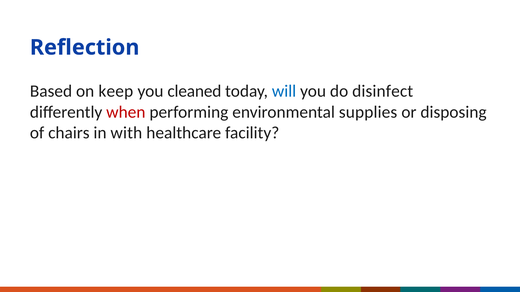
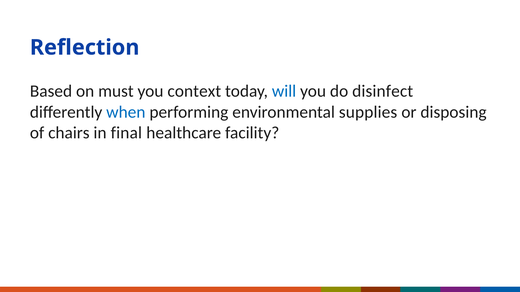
keep: keep -> must (116, 91)
cleaned: cleaned -> context (194, 91)
when colour: red -> blue (126, 112)
with: with -> final (126, 133)
